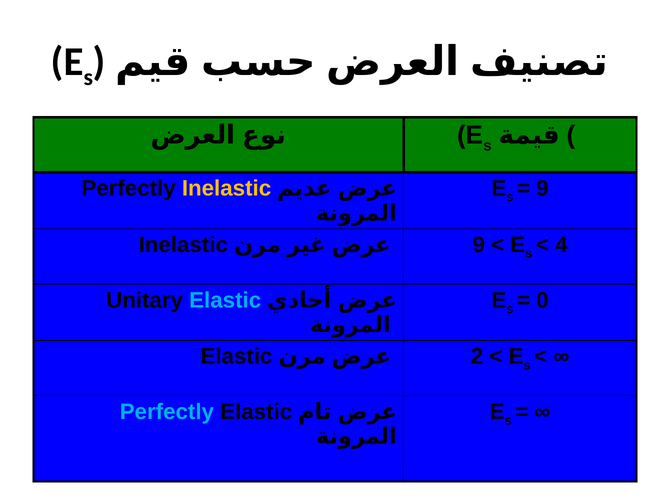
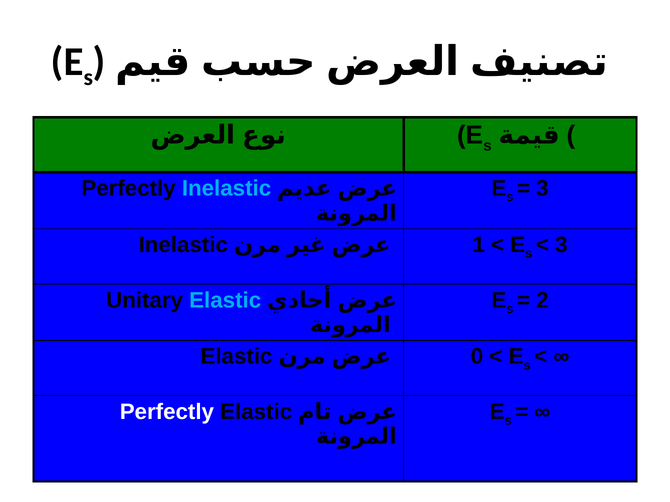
Inelastic colour: yellow -> light blue (227, 189)
9: 9 -> 3 (542, 189)
9: 9 -> 1 (479, 245)
4: 4 -> 3 (561, 245)
0: 0 -> 2 (542, 300)
2: 2 -> 0 (477, 357)
Perfectly colour: light blue -> white (167, 412)
